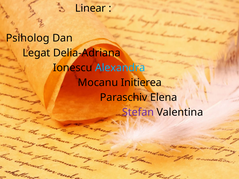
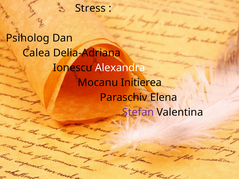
Linear: Linear -> Stress (90, 8)
Legat: Legat -> Calea (36, 53)
Alexandra colour: light blue -> white (120, 68)
